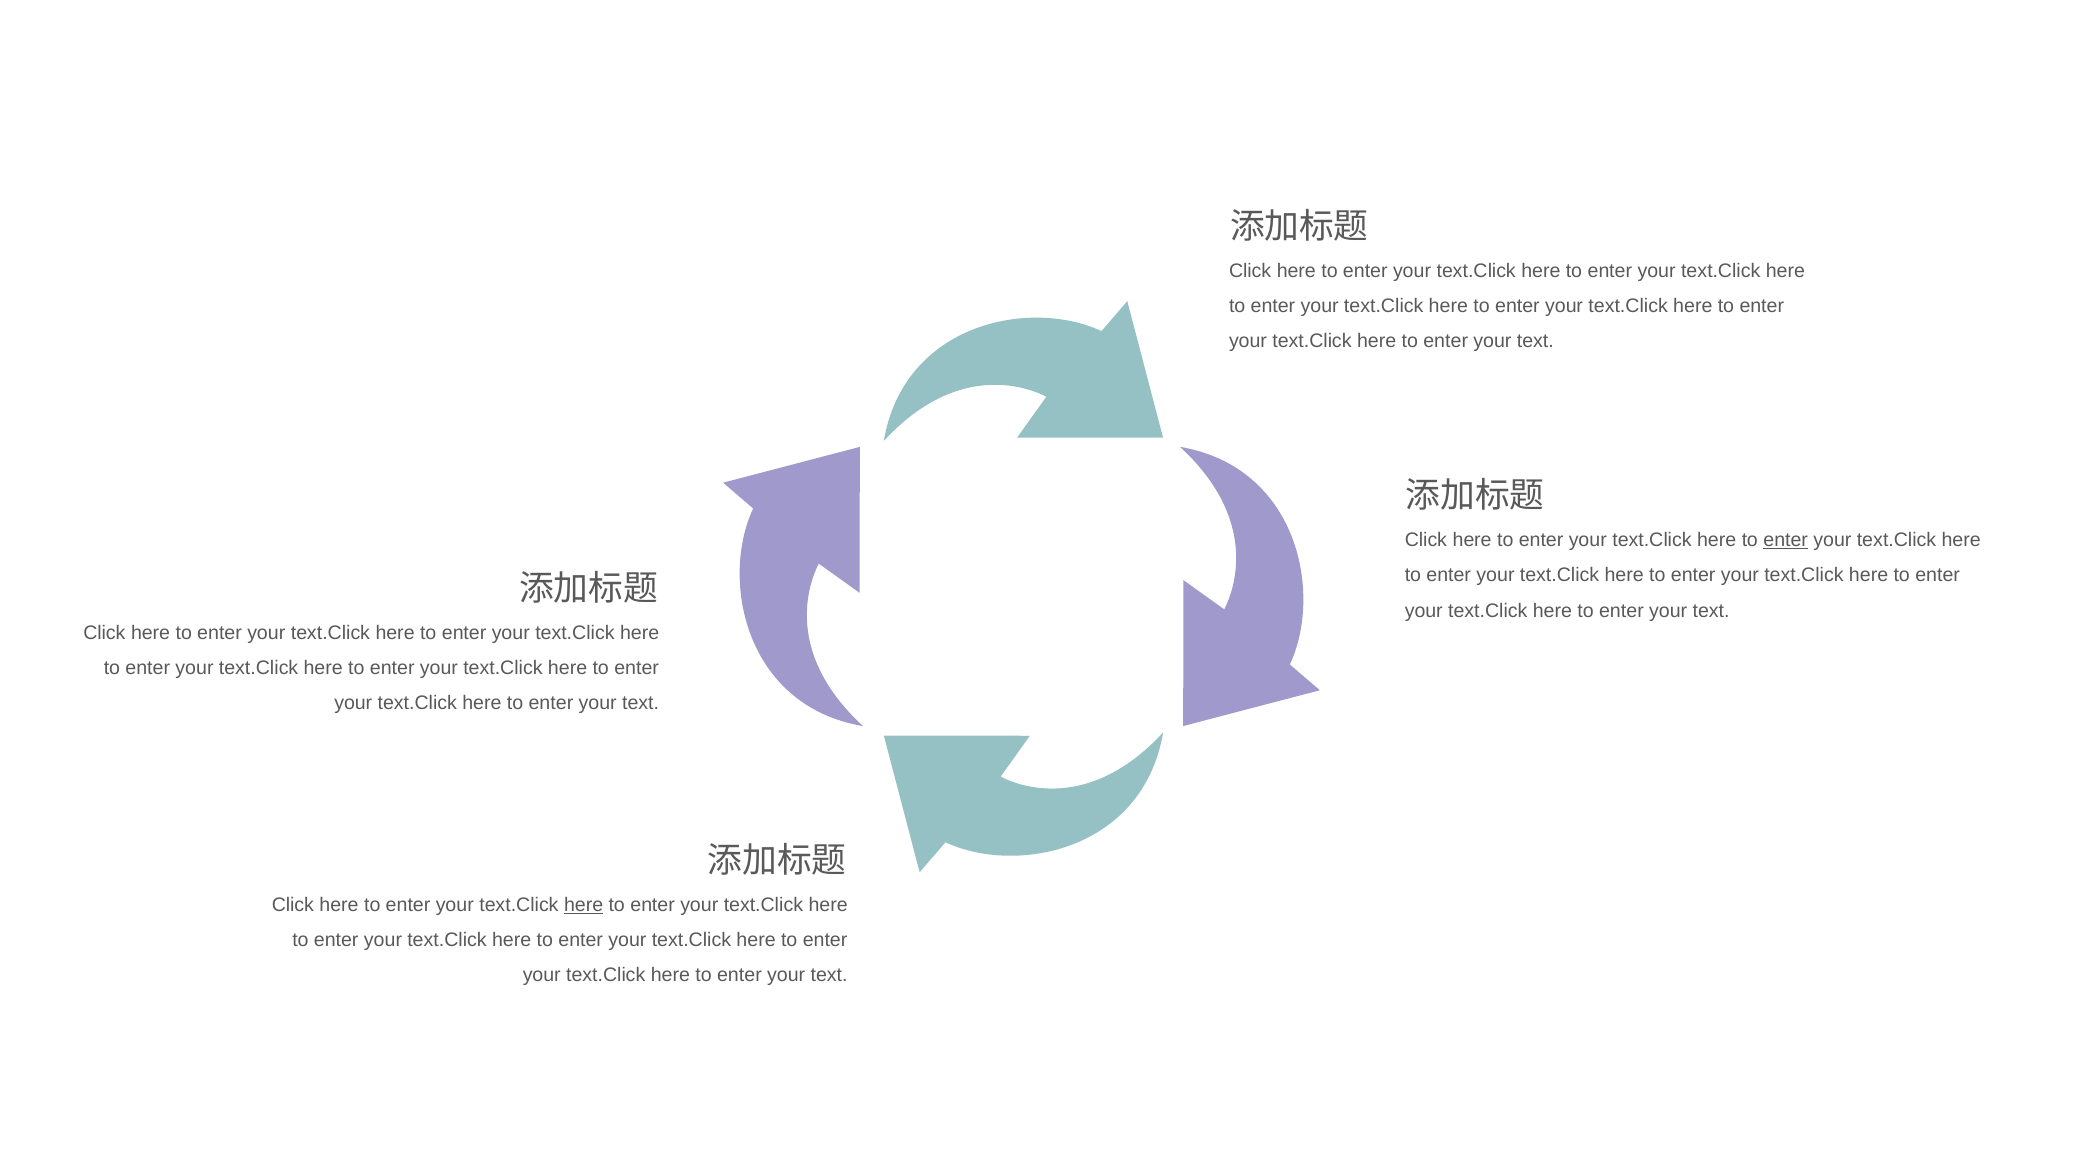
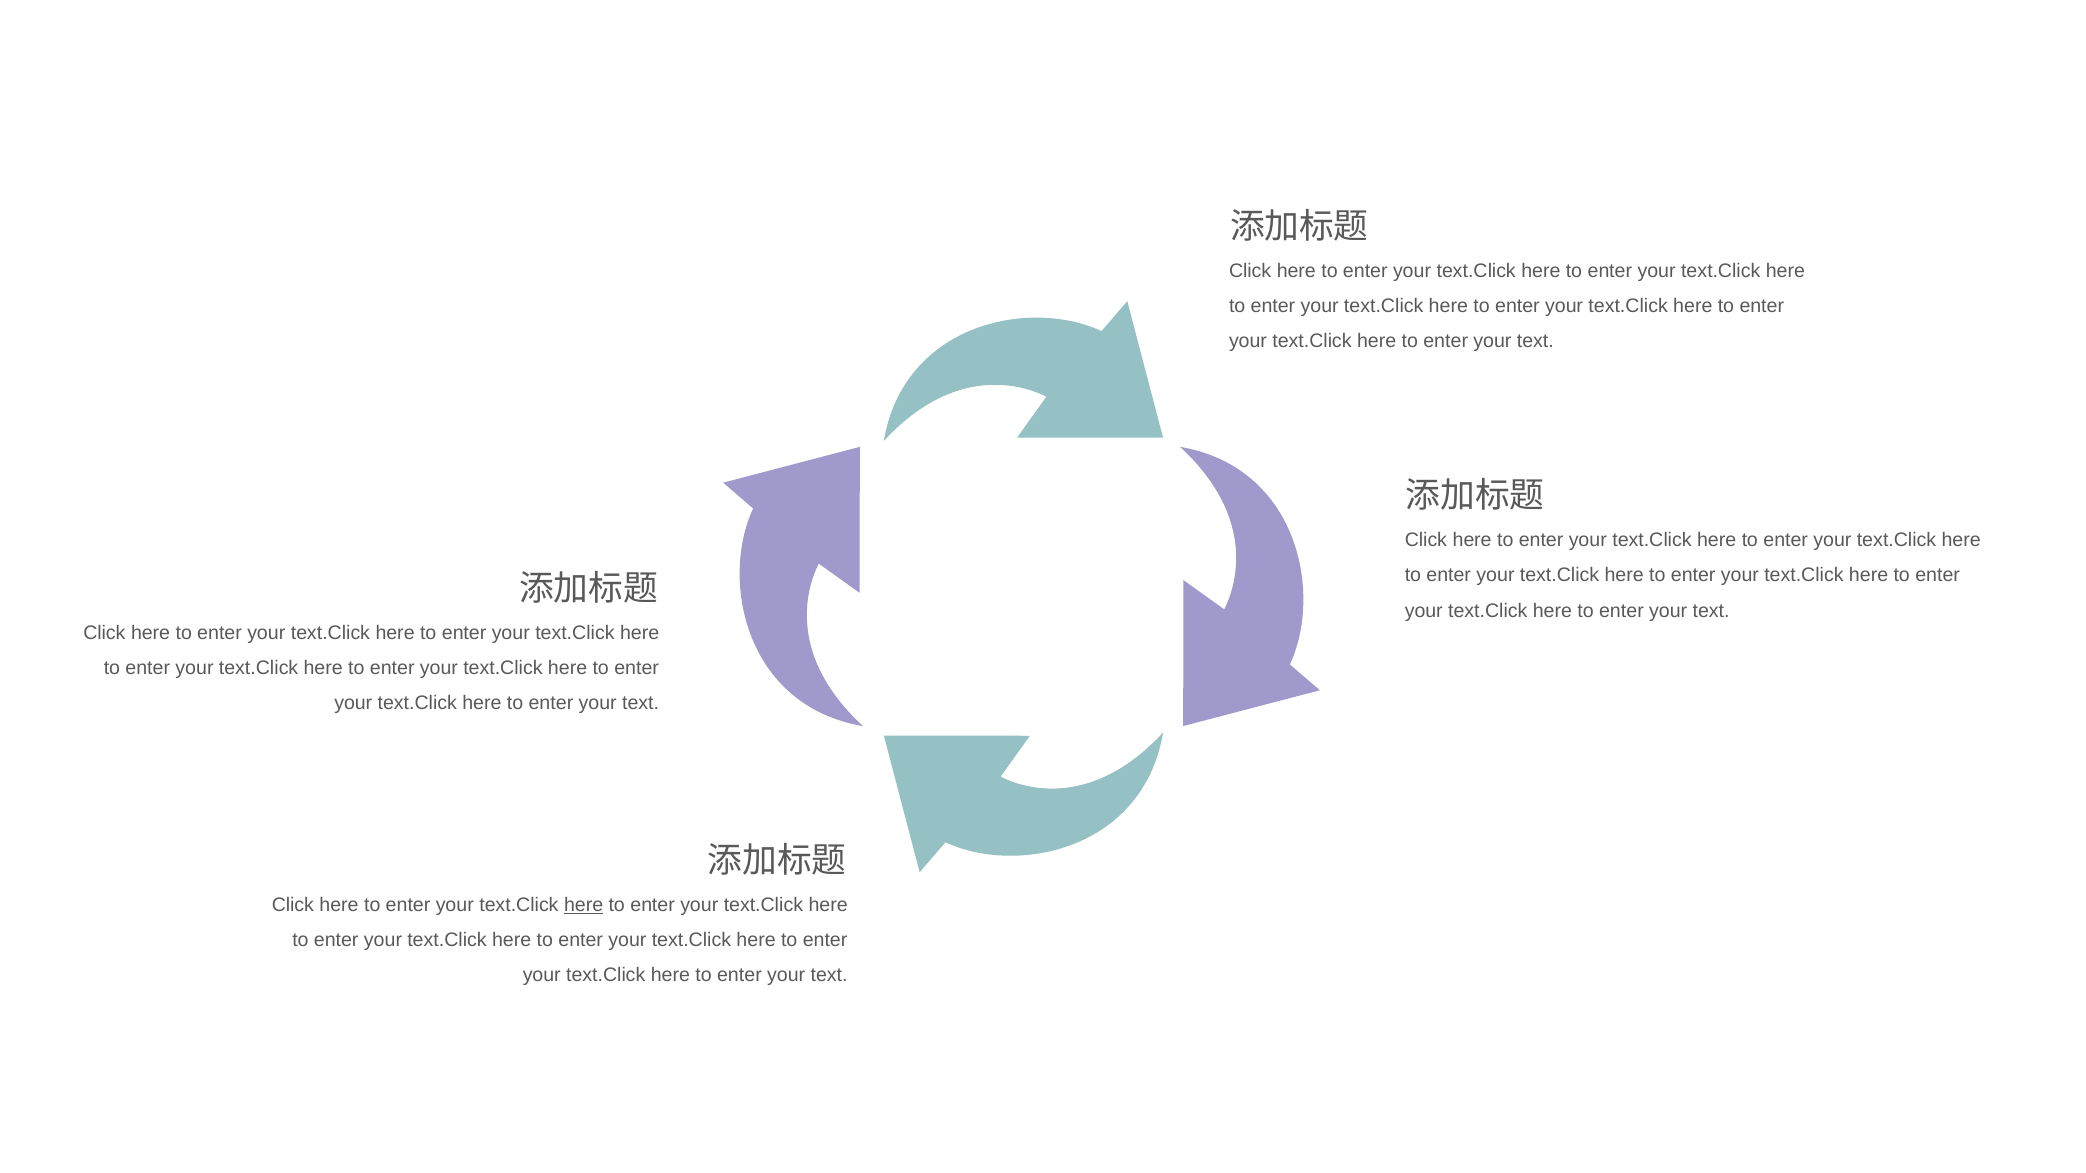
enter underline: present -> none (1786, 540)
